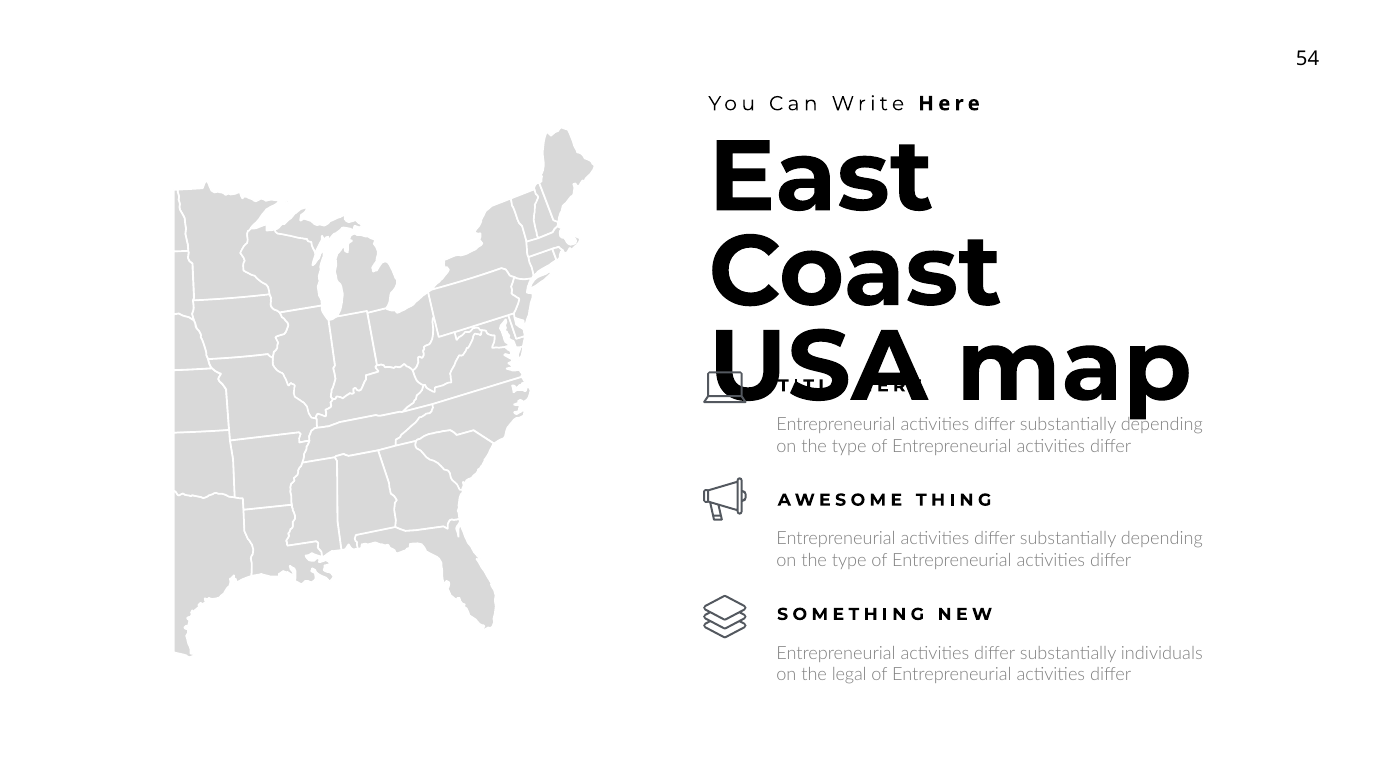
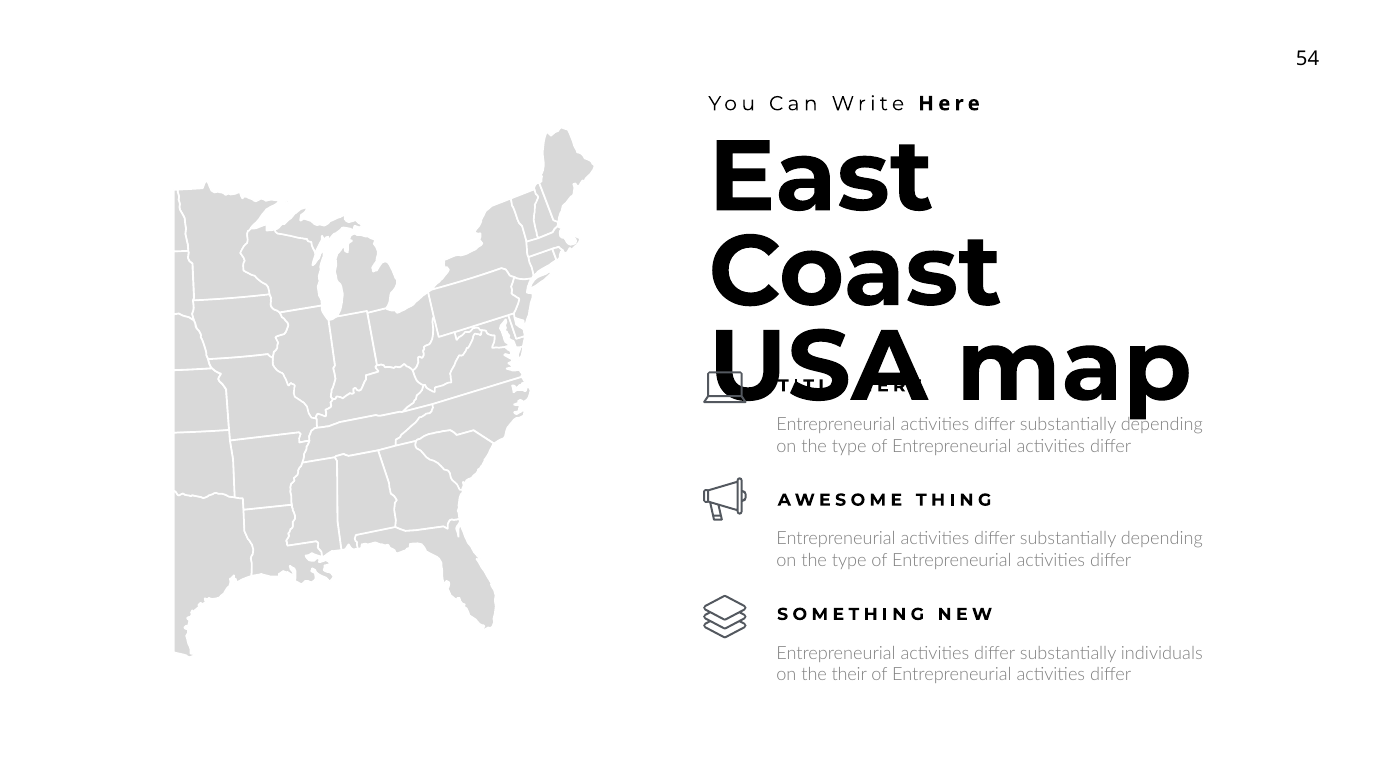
legal: legal -> their (849, 675)
